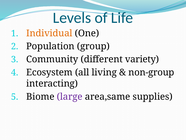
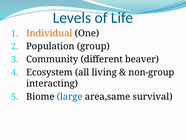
variety: variety -> beaver (142, 59)
large colour: purple -> blue (70, 96)
supplies: supplies -> survival (153, 96)
